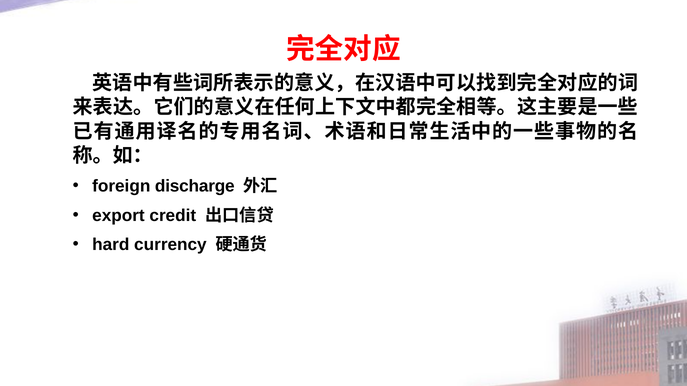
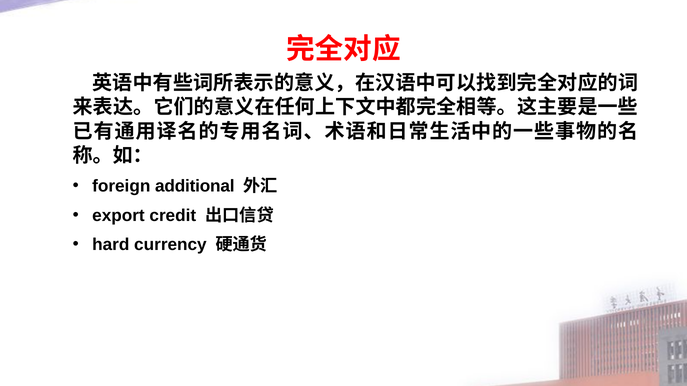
discharge: discharge -> additional (195, 186)
